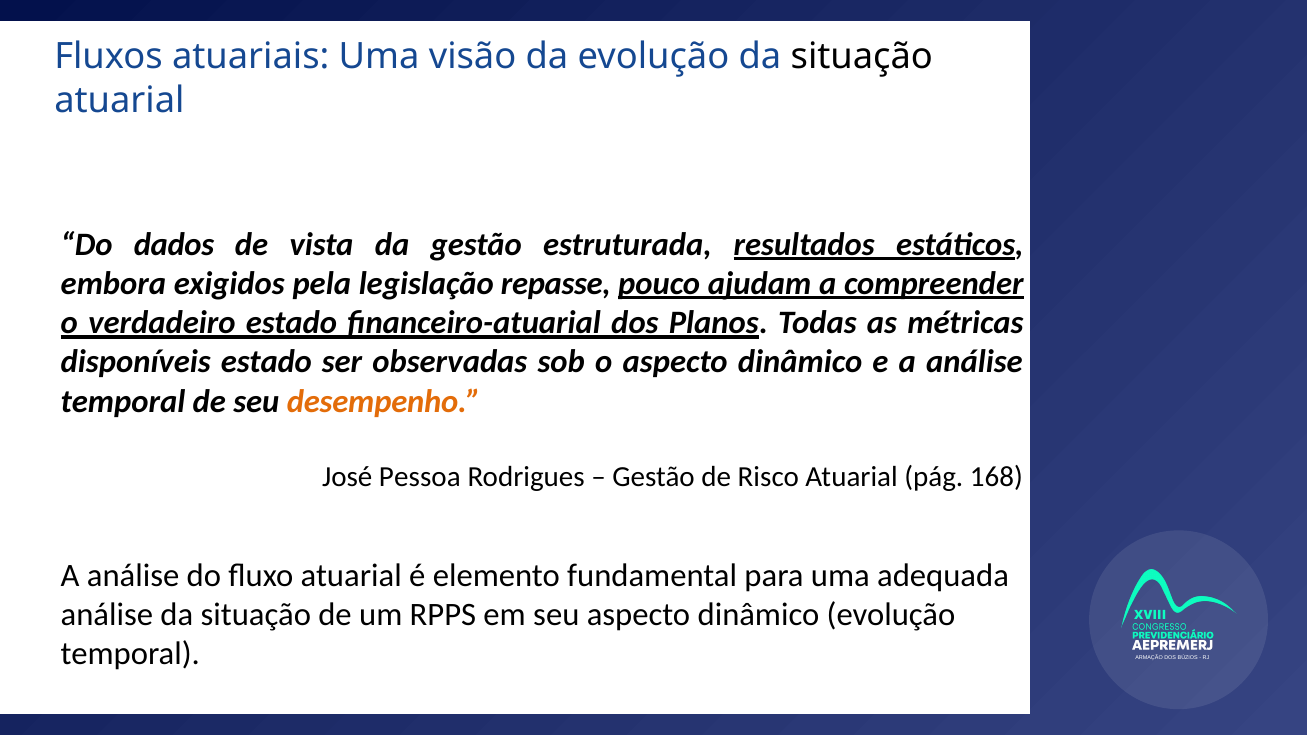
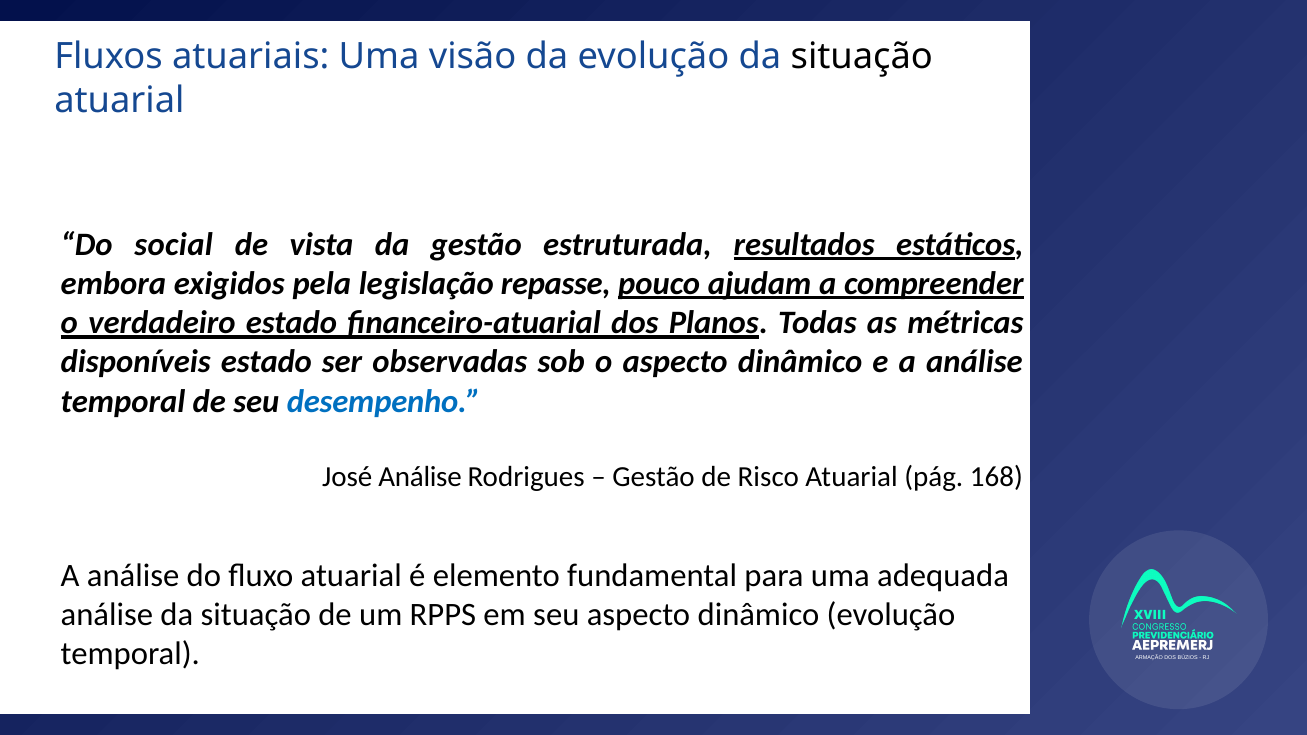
dados: dados -> social (174, 245)
desempenho colour: orange -> blue (384, 401)
José Pessoa: Pessoa -> Análise (420, 477)
